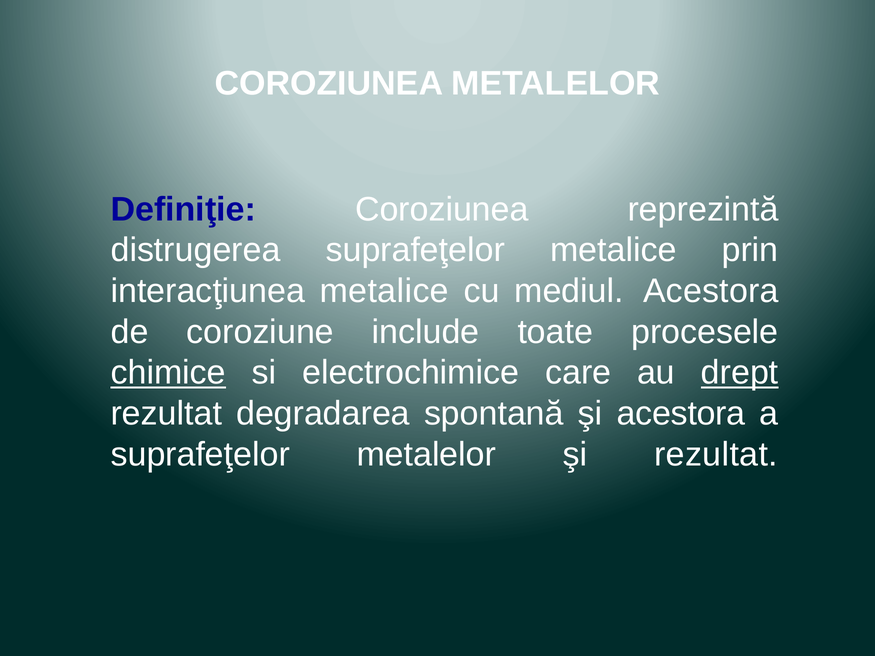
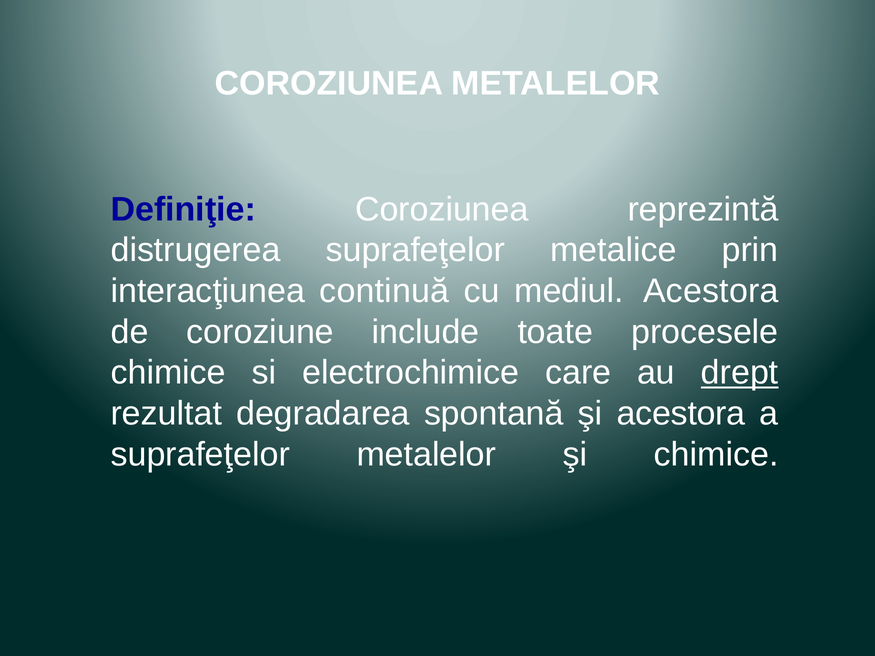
interacţiunea metalice: metalice -> continuă (384, 291)
chimice underline: present -> none (168, 373)
şi rezultat: rezultat -> chimice (716, 455)
